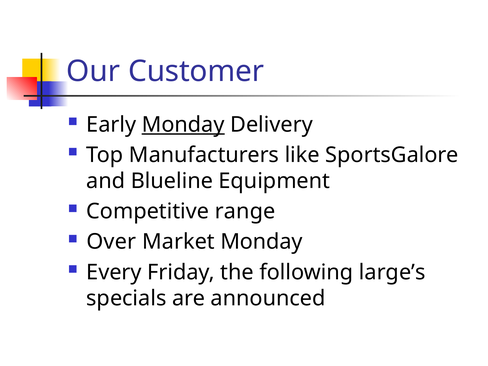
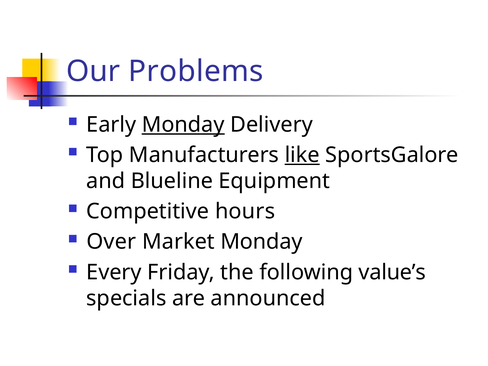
Customer: Customer -> Problems (196, 71)
like underline: none -> present (302, 155)
range: range -> hours (245, 211)
large’s: large’s -> value’s (392, 272)
